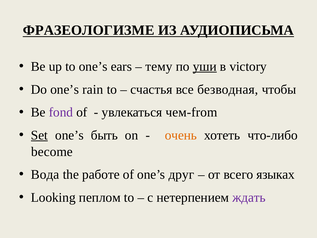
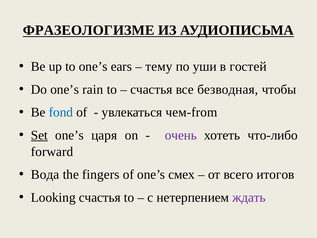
уши underline: present -> none (205, 66)
victory: victory -> гостей (248, 66)
fond colour: purple -> blue (61, 112)
быть: быть -> царя (104, 135)
очень colour: orange -> purple (181, 135)
become: become -> forward (52, 152)
работе: работе -> fingers (101, 174)
друг: друг -> смех (182, 174)
языках: языках -> итогов (275, 174)
Looking пеплом: пеплом -> счастья (100, 197)
